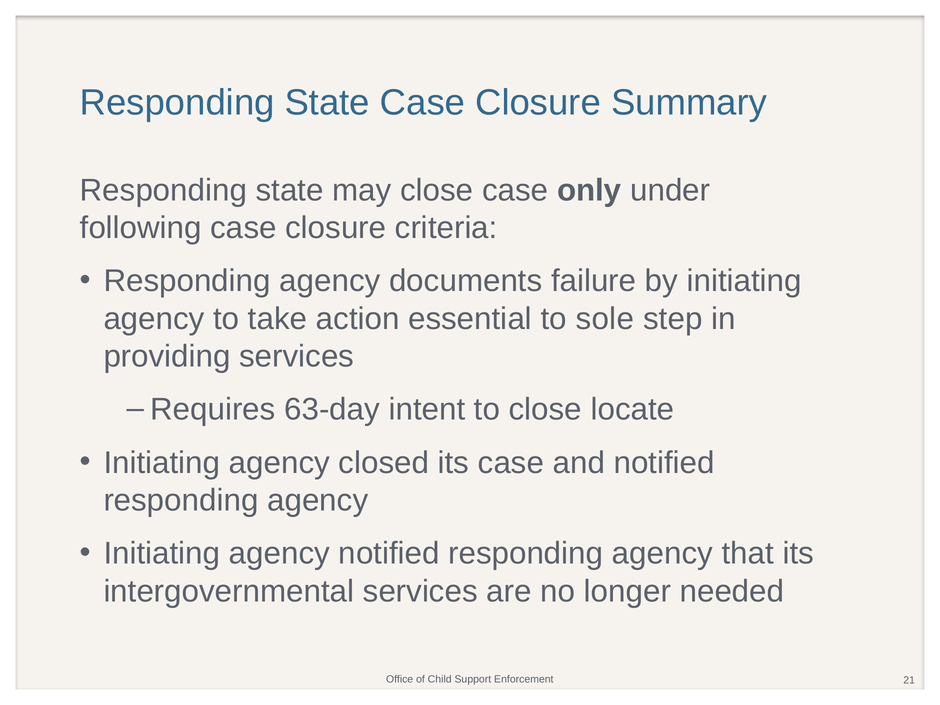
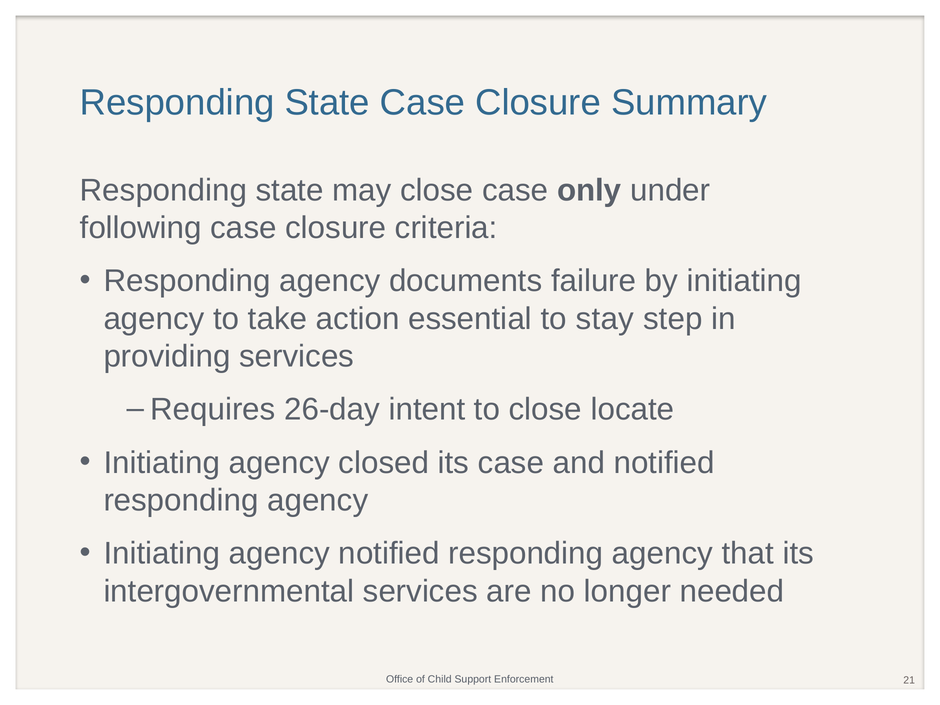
sole: sole -> stay (605, 319)
63-day: 63-day -> 26-day (332, 410)
